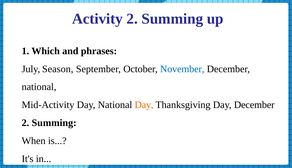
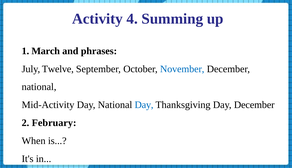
Activity 2: 2 -> 4 (132, 19)
Which: Which -> March (46, 51)
Season: Season -> Twelve (58, 69)
Day colour: orange -> blue (144, 105)
Summing: Summing -> February (54, 123)
